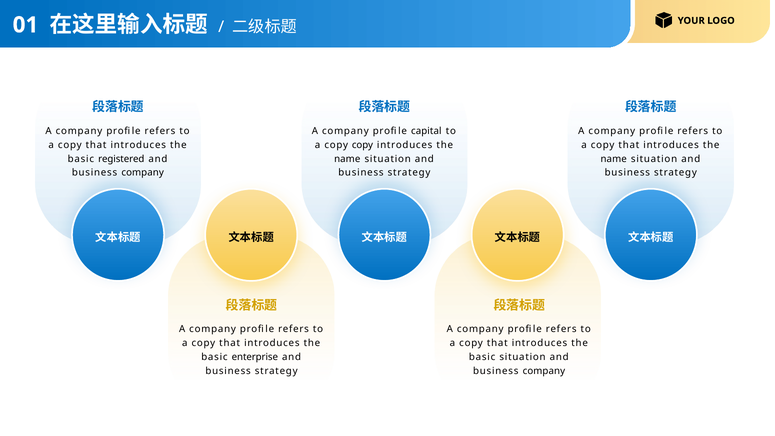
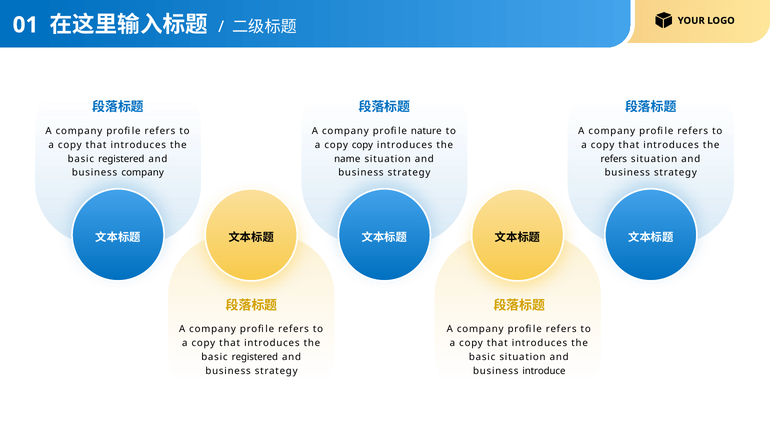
capital: capital -> nature (426, 131)
name: name -> refers (614, 159)
enterprise: enterprise -> registered (255, 357)
company: company -> introduce (544, 371)
